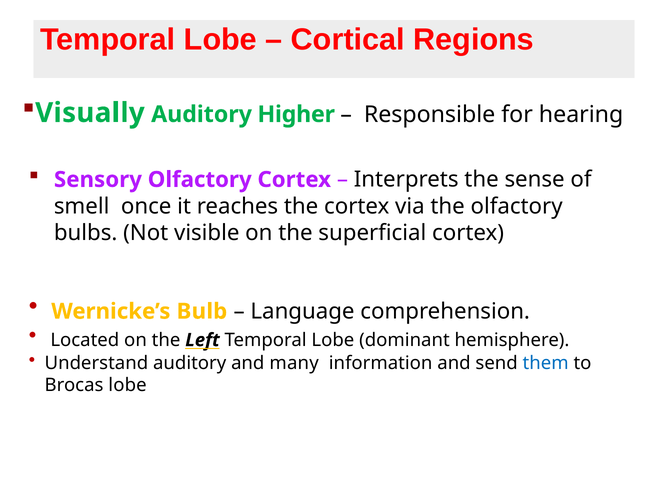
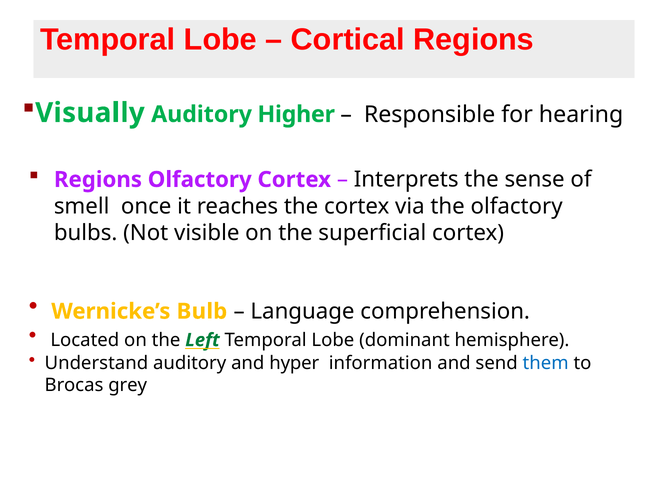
Sensory: Sensory -> Regions (98, 180)
Left colour: black -> green (202, 340)
many: many -> hyper (294, 363)
Brocas lobe: lobe -> grey (128, 385)
